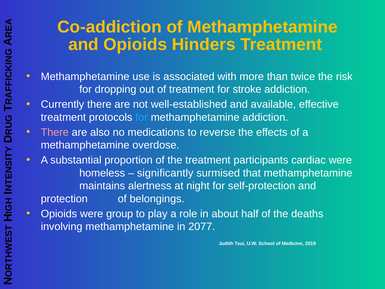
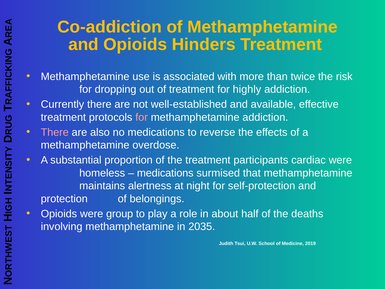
stroke: stroke -> highly (247, 89)
for colour: light blue -> pink (142, 117)
significantly: significantly -> medications (165, 173)
2077: 2077 -> 2035 (202, 226)
